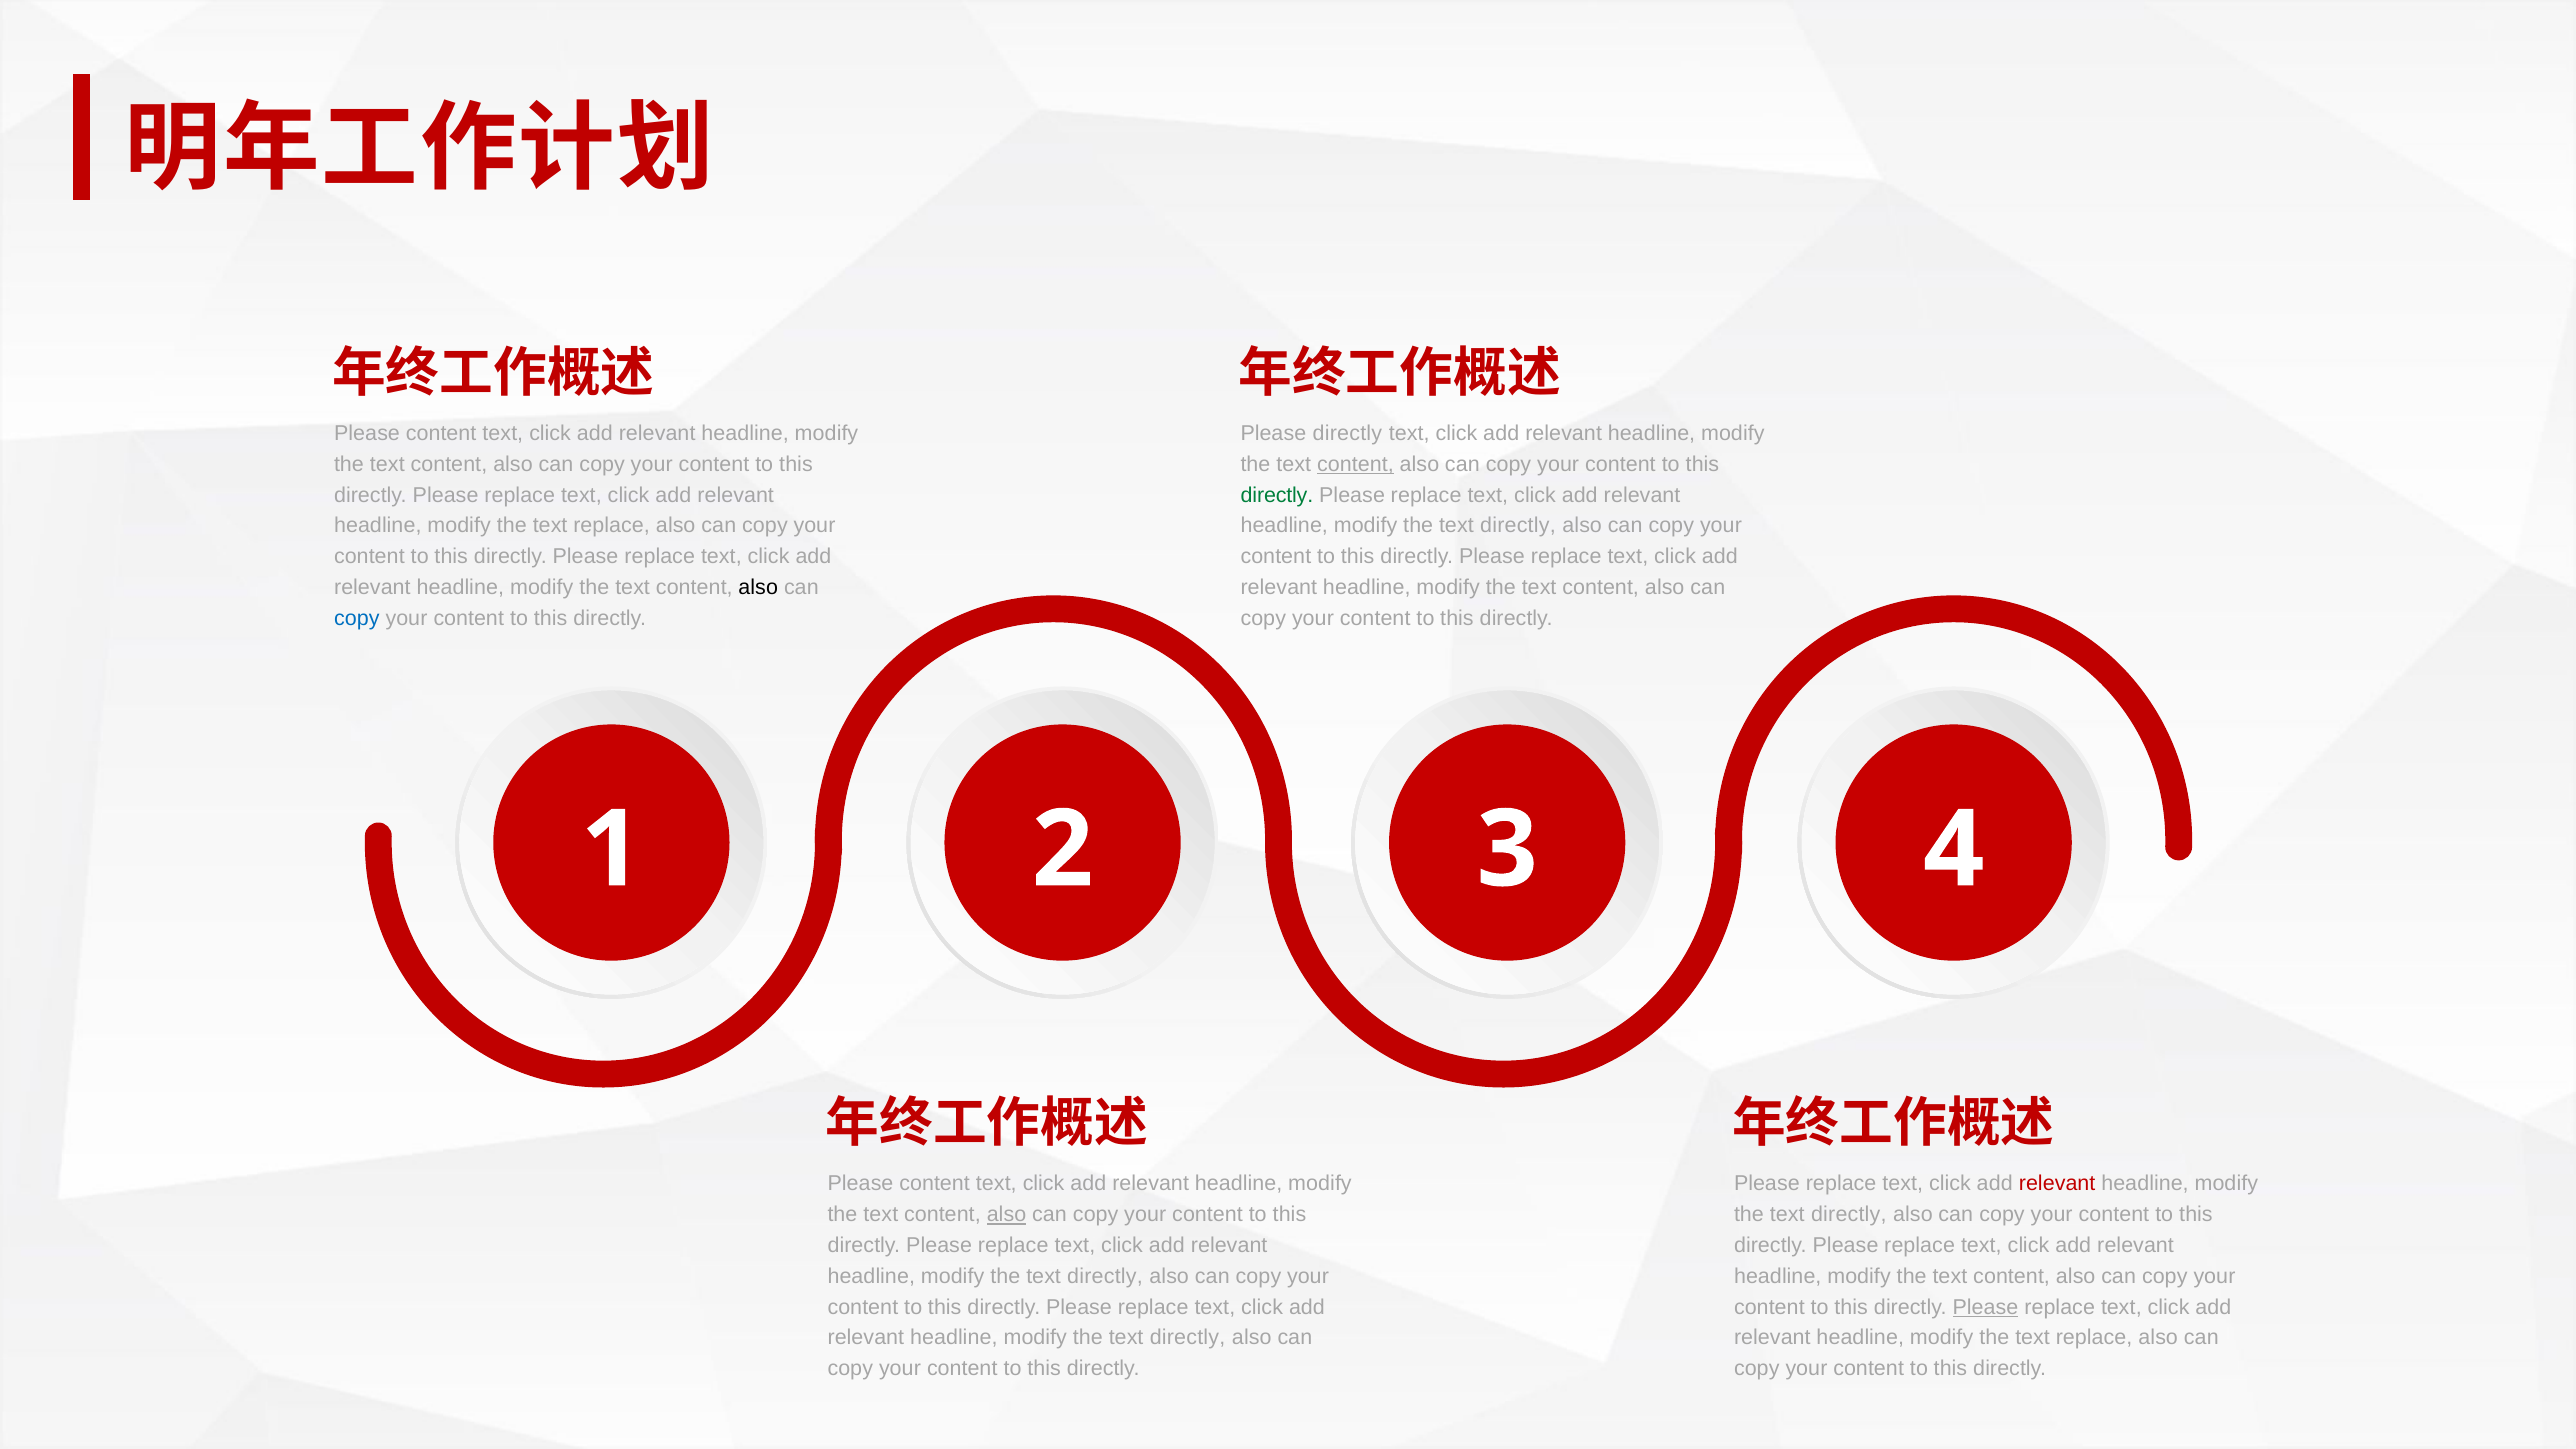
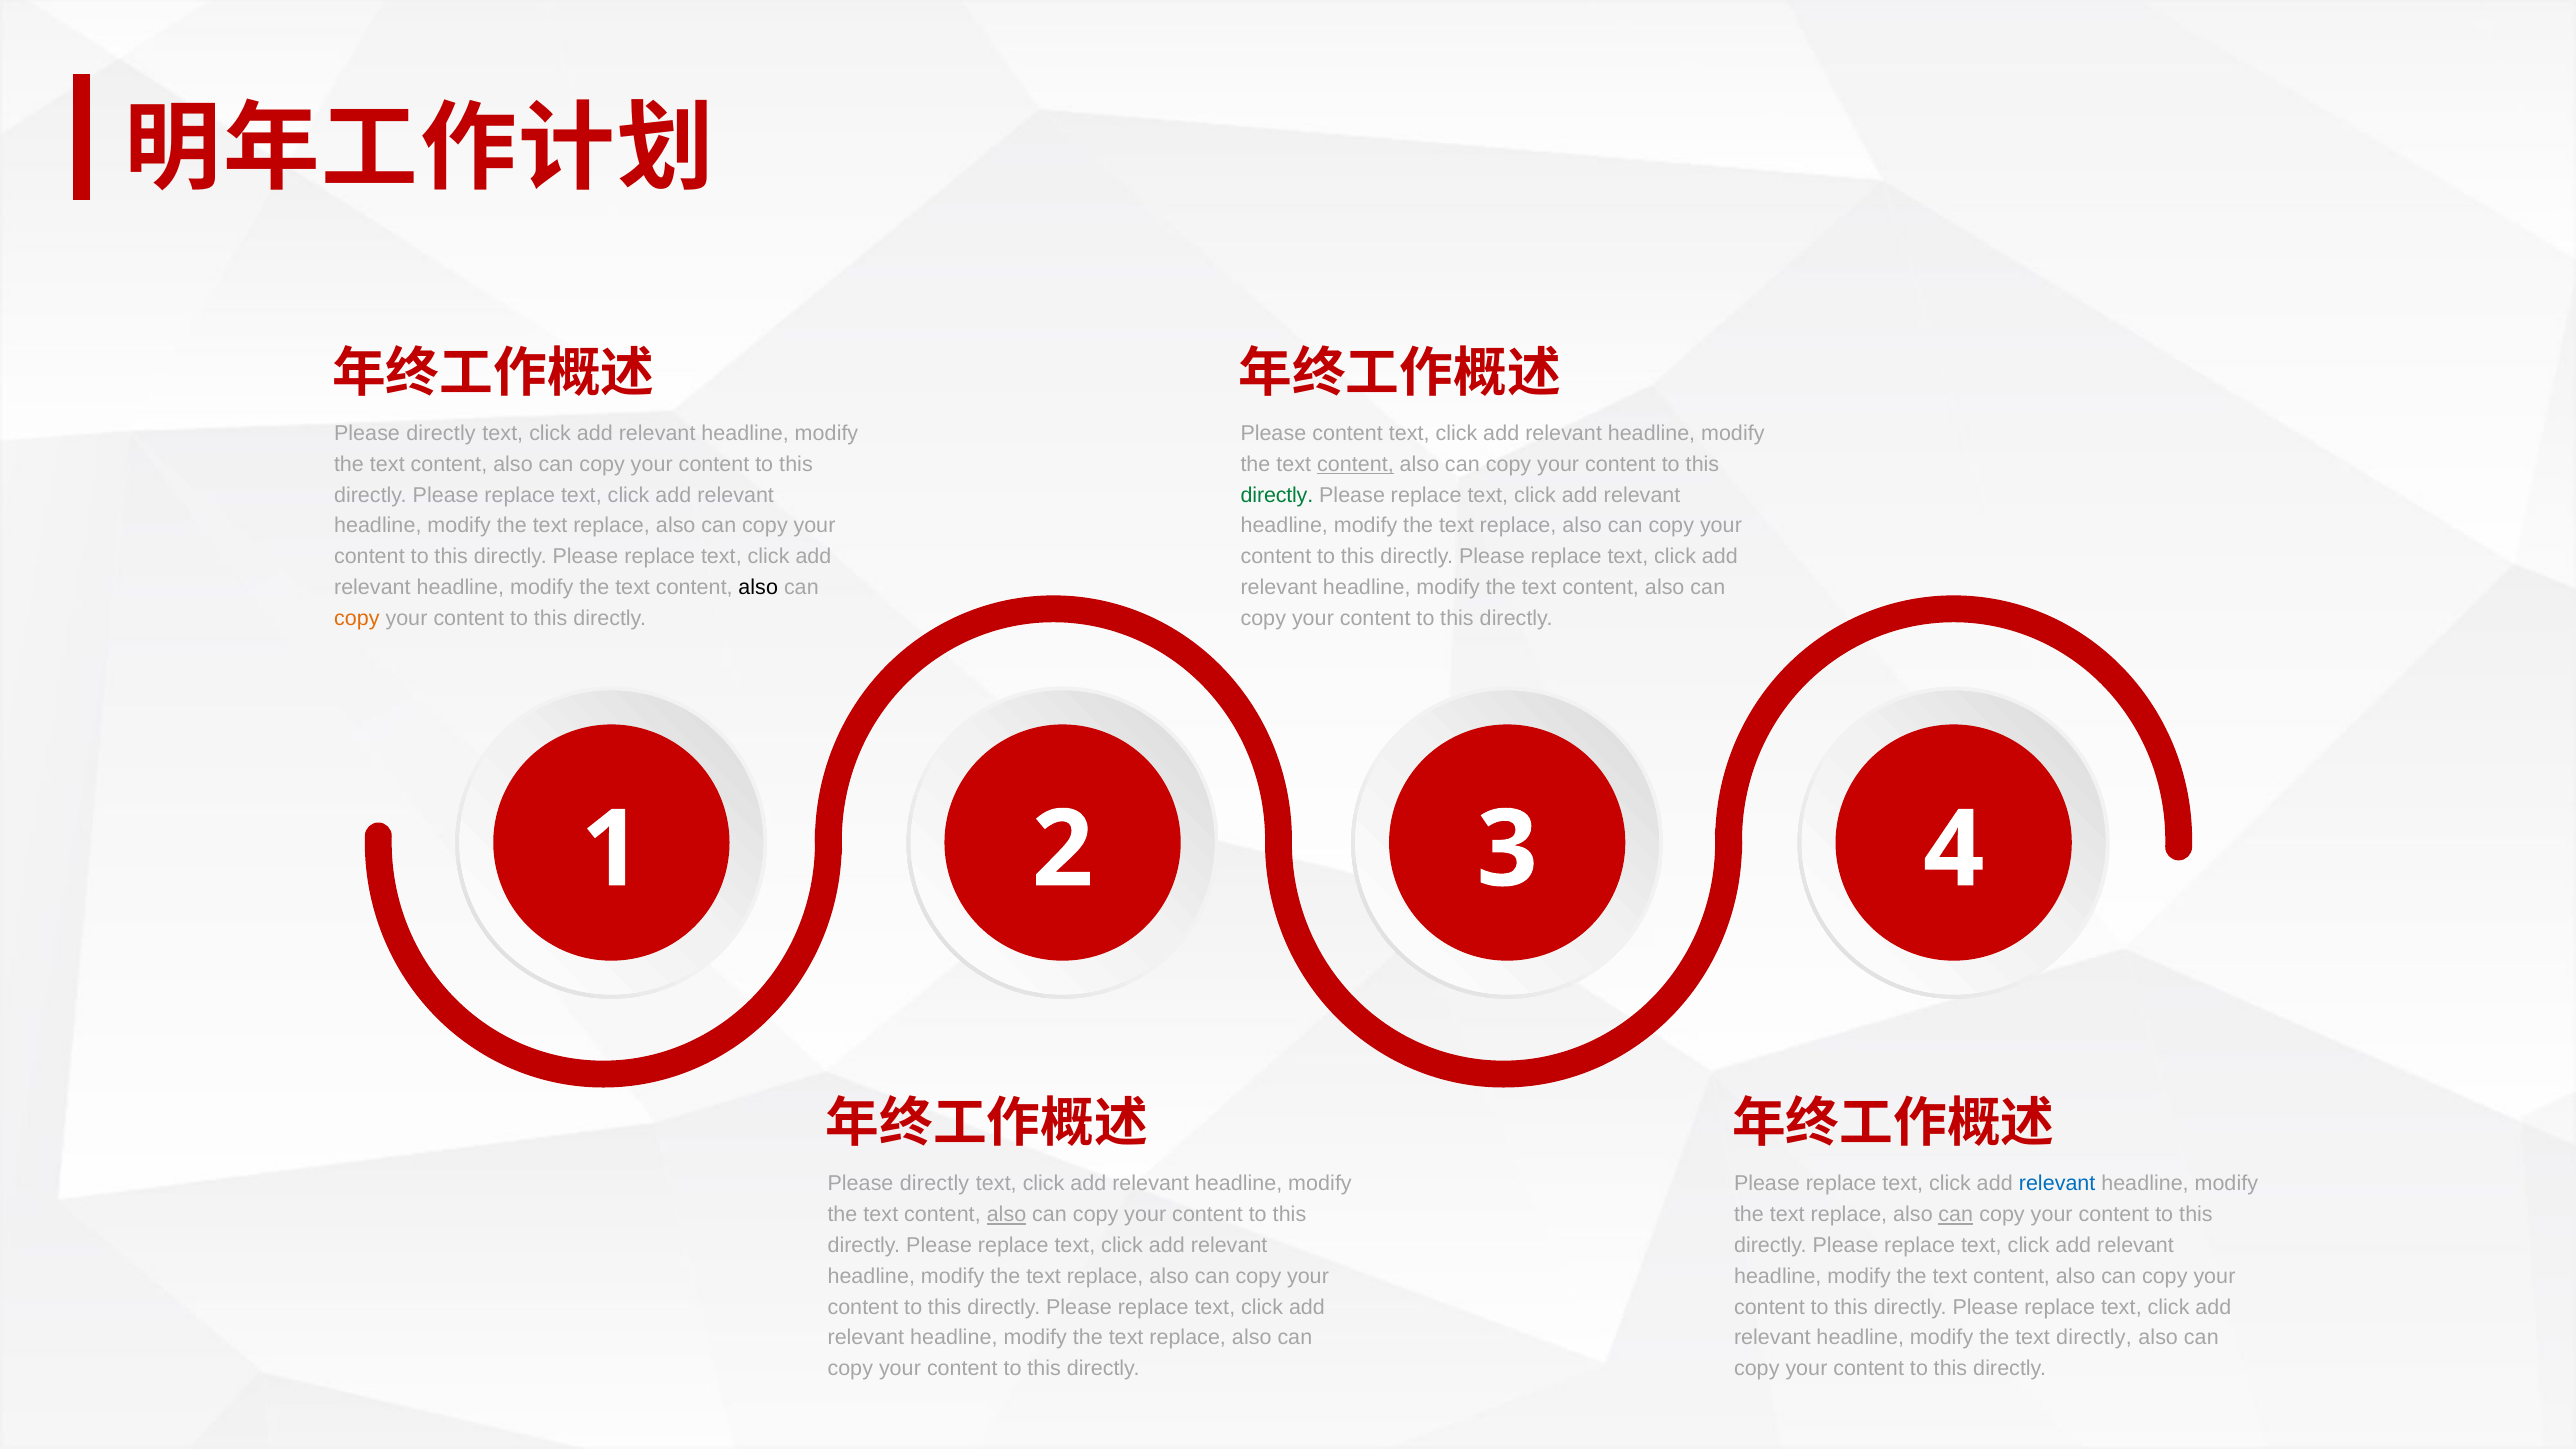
content: content -> directly (441, 433)
Please directly: directly -> content (1348, 433)
directly: directly -> replace (1518, 526)
copy colour: blue -> orange (357, 618)
content: content -> directly (934, 1184)
relevant colour: red -> blue (2057, 1184)
directly: directly -> replace (1849, 1215)
can underline: none -> present (1956, 1215)
directly: directly -> replace (1105, 1276)
Please underline: present -> none (1985, 1307)
directly: directly -> replace (1188, 1338)
replace: replace -> directly (2094, 1338)
